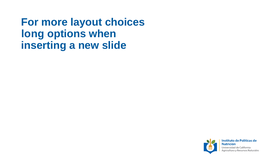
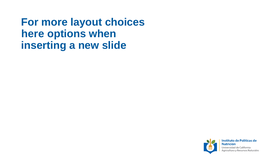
long: long -> here (33, 34)
